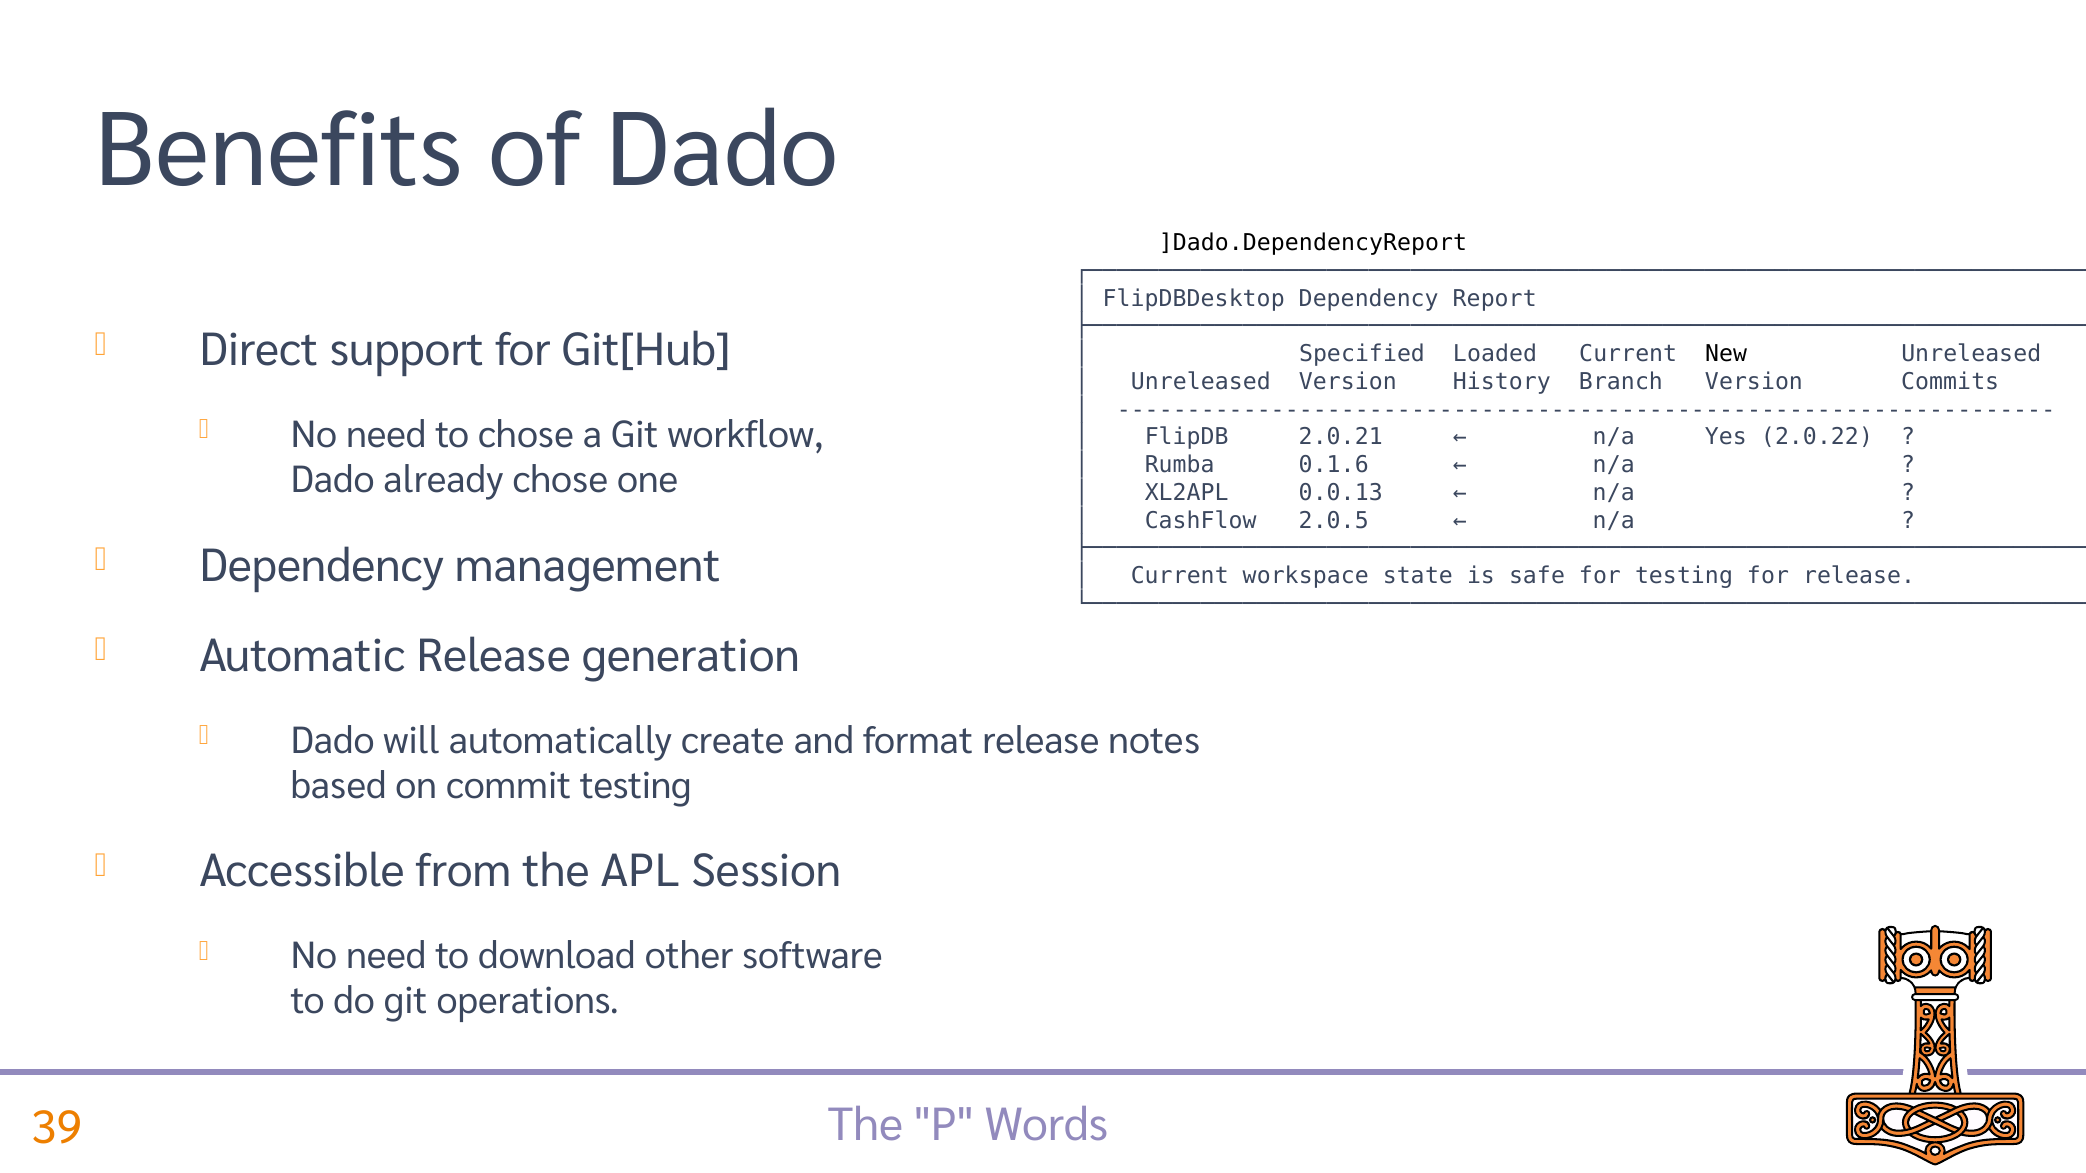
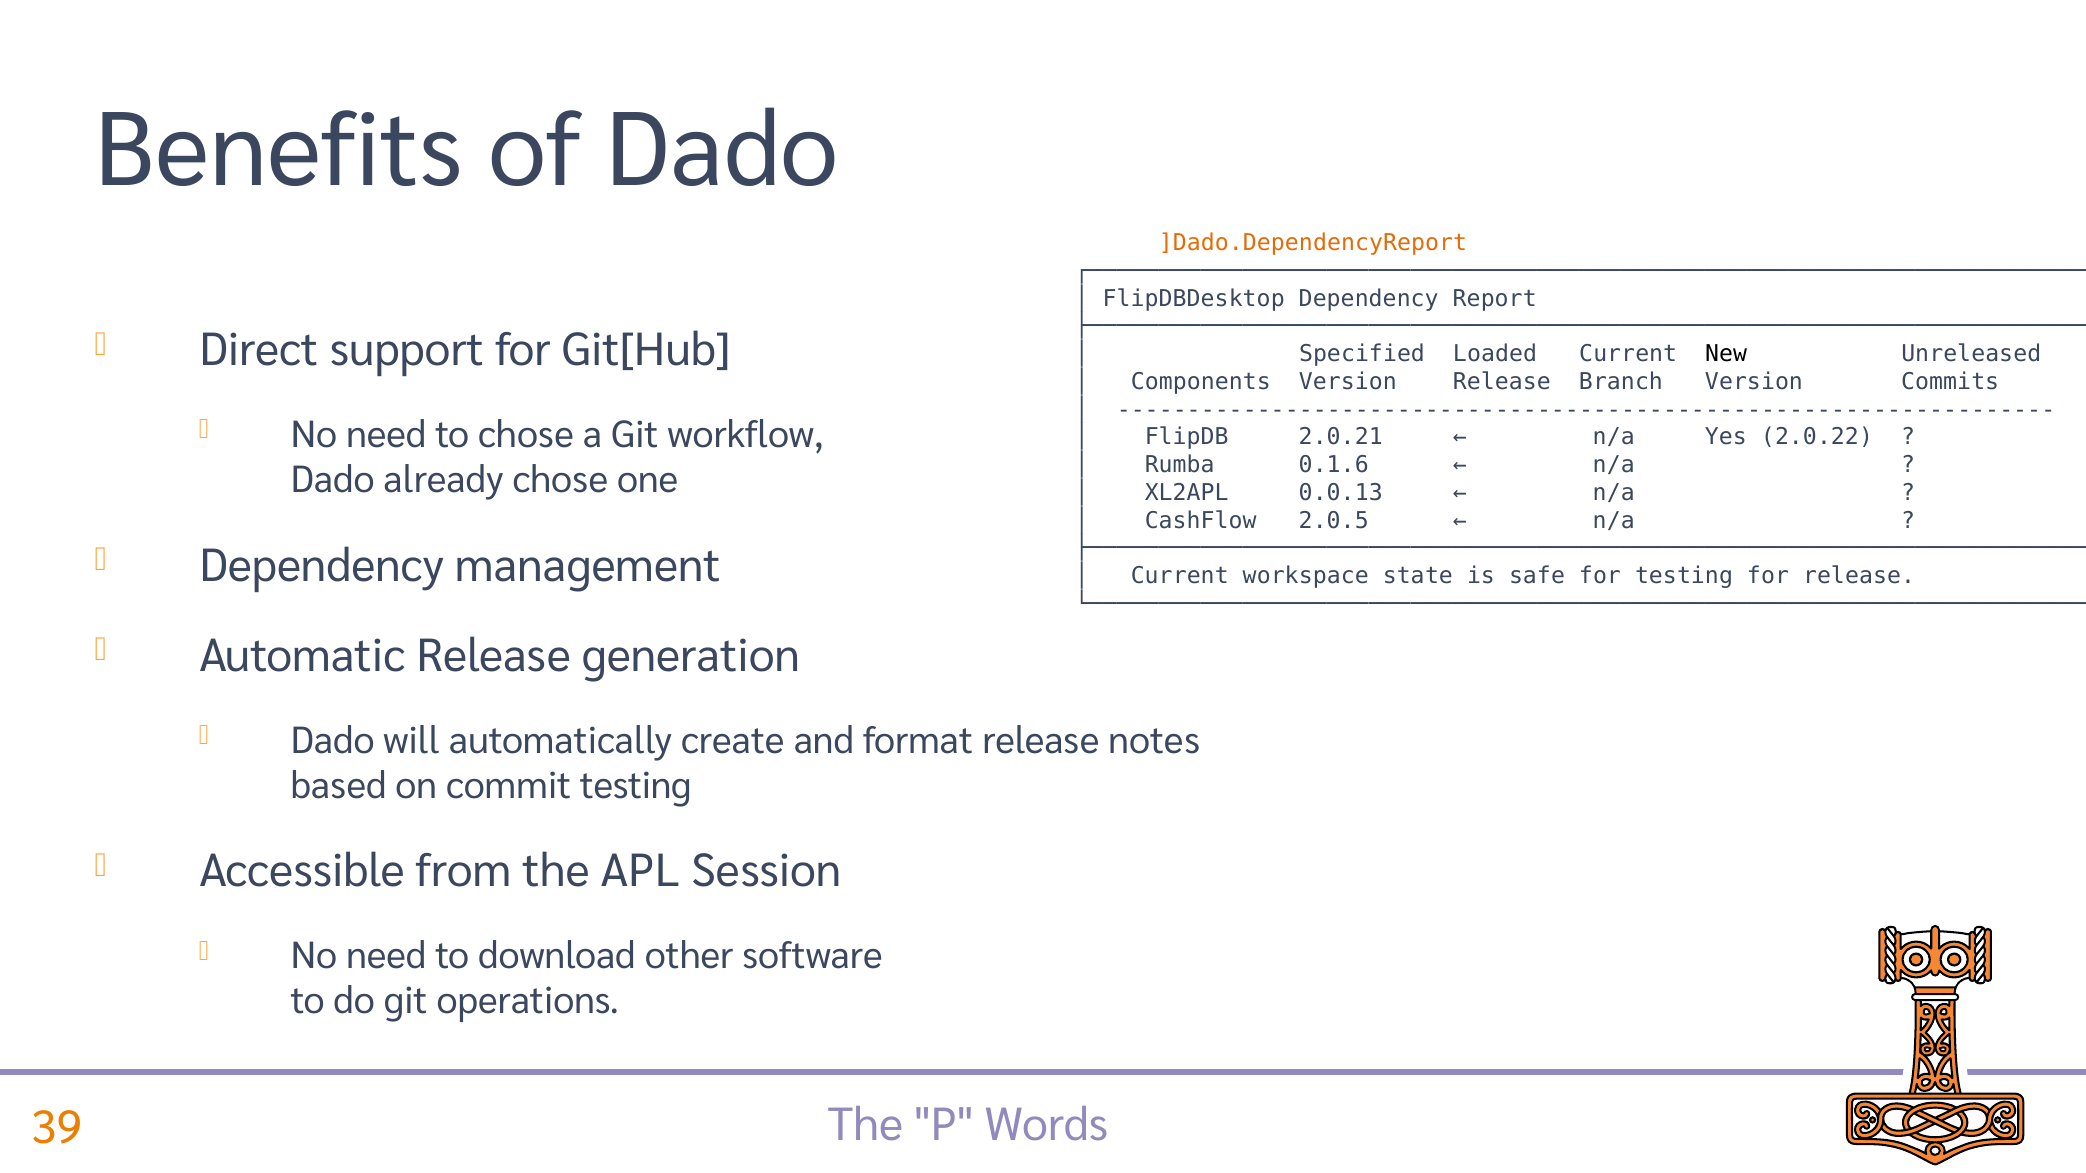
]Dado.DependencyReport colour: black -> orange (1313, 243)
Unreleased: Unreleased -> Components (1201, 382)
Version History: History -> Release (1502, 382)
